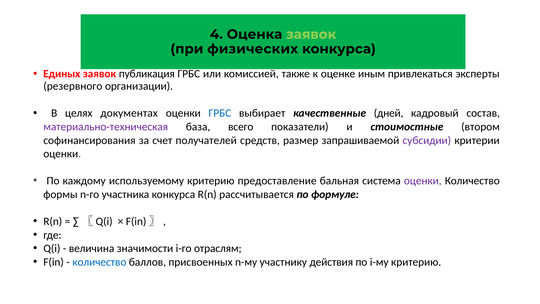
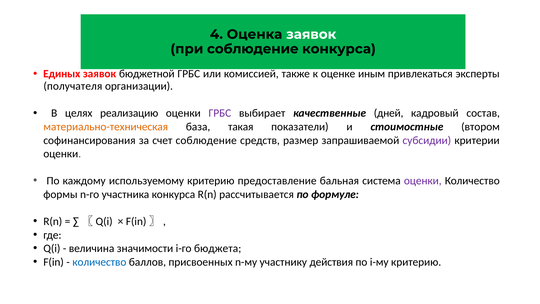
заявок colour: light green -> white (311, 34)
при физических: физических -> соблюдение (253, 49)
публикация: публикация -> бюджетной (147, 74)
резервного: резервного -> получателя (73, 86)
документах: документах -> реализацию (129, 113)
ГРБС colour: blue -> purple (220, 113)
материально-техническая colour: purple -> orange (106, 127)
всего: всего -> такая (241, 127)
счет получателей: получателей -> соблюдение (206, 140)
отраслям: отраслям -> бюджета (218, 248)
